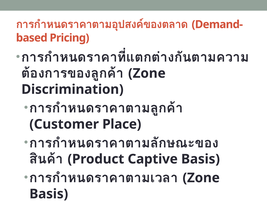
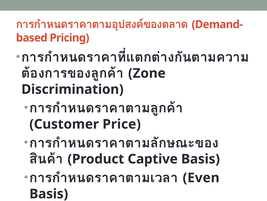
Customer Place: Place -> Price (122, 124)
Zone: Zone -> Even (201, 177)
